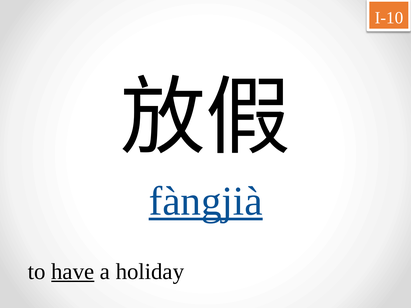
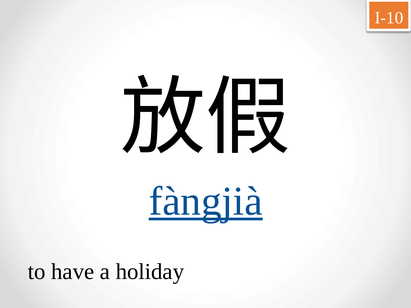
have underline: present -> none (73, 272)
